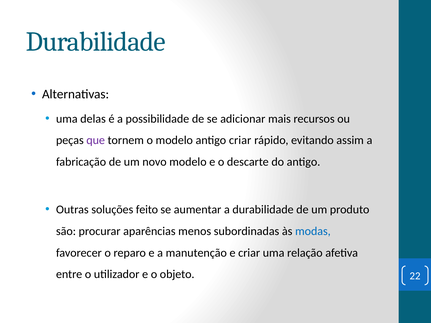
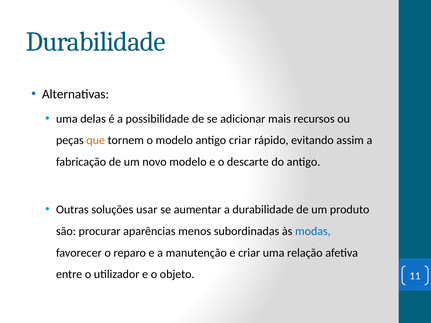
que colour: purple -> orange (96, 140)
feito: feito -> usar (147, 210)
22: 22 -> 11 (415, 276)
